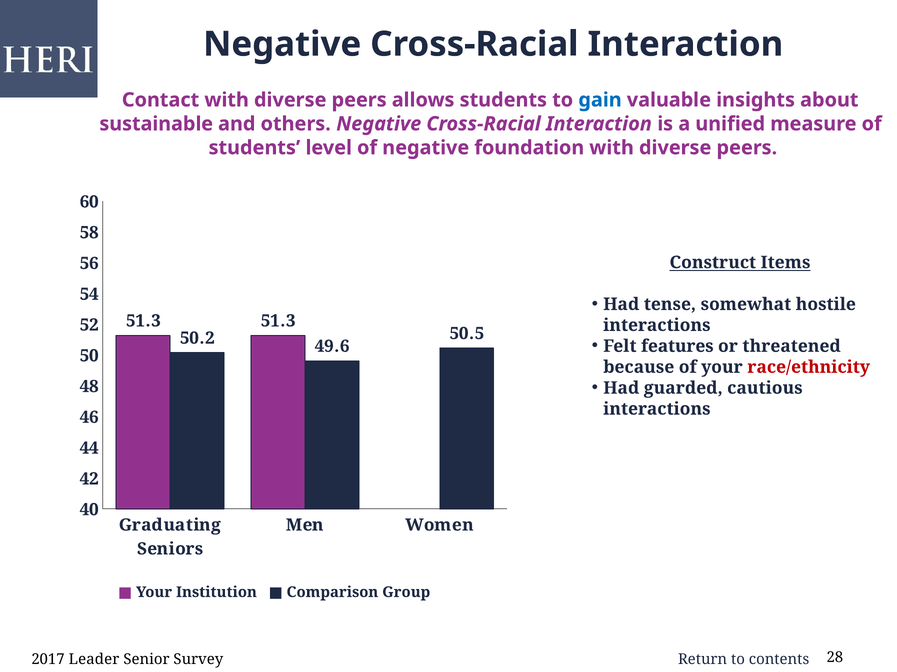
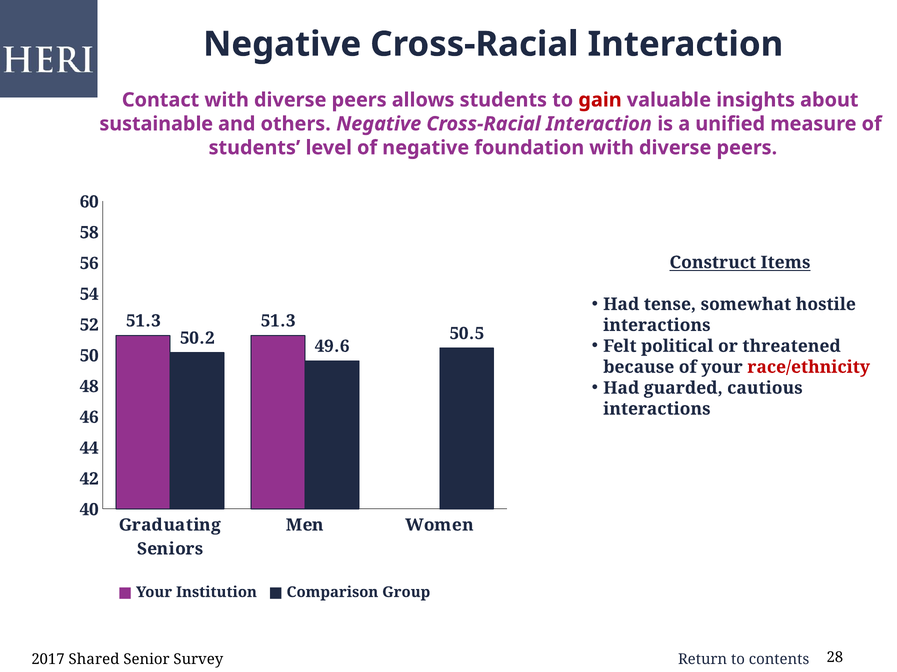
gain colour: blue -> red (600, 100)
features: features -> political (677, 347)
Leader: Leader -> Shared (94, 660)
